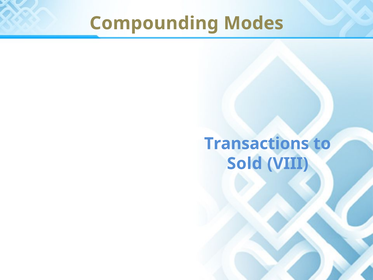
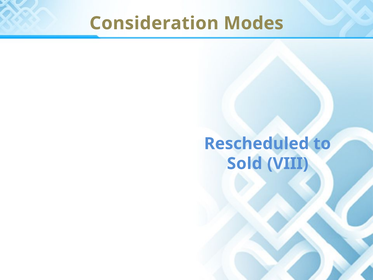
Compounding: Compounding -> Consideration (154, 23)
Transactions: Transactions -> Rescheduled (257, 144)
